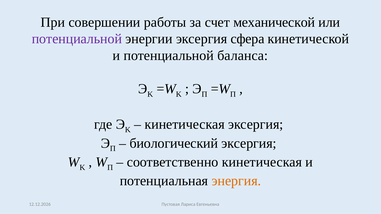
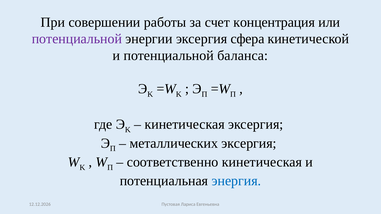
механической: механической -> концентрация (274, 22)
биологический: биологический -> металлических (174, 143)
энергия colour: orange -> blue (236, 181)
